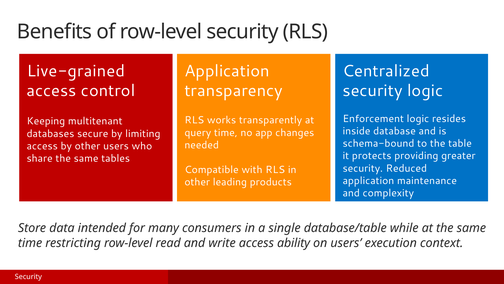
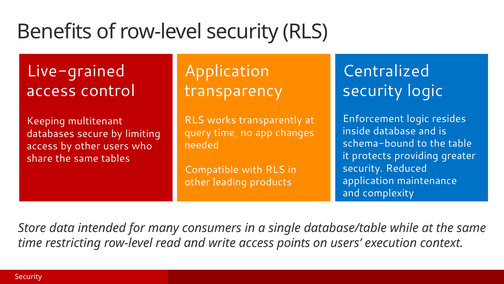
ability: ability -> points (294, 243)
